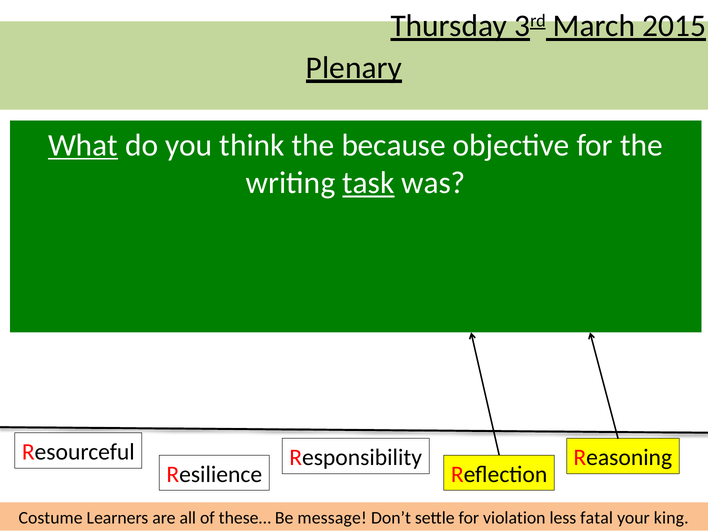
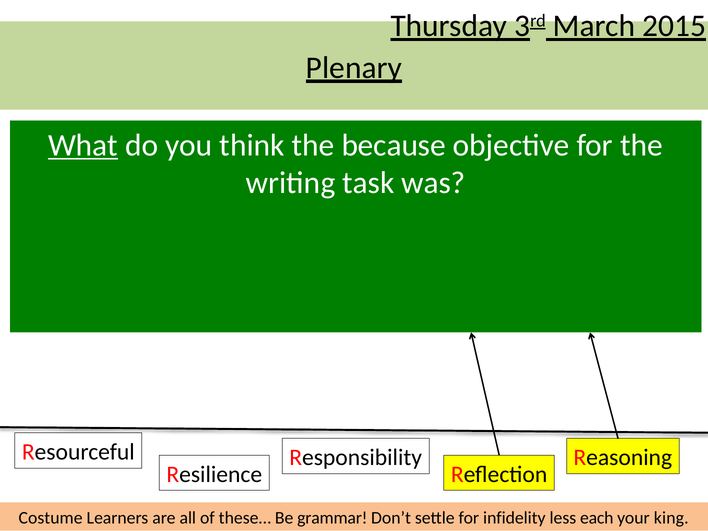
task underline: present -> none (368, 183)
message: message -> grammar (332, 518)
violation: violation -> infidelity (514, 518)
fatal: fatal -> each (597, 518)
